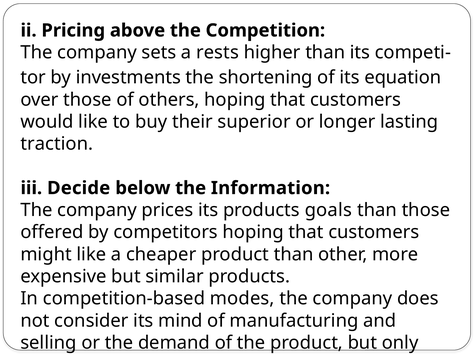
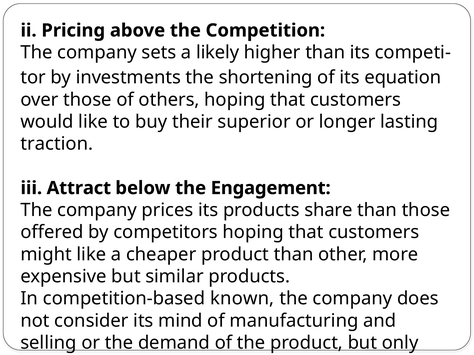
rests: rests -> likely (218, 53)
Decide: Decide -> Attract (79, 188)
Information: Information -> Engagement (271, 188)
goals: goals -> share (329, 210)
modes: modes -> known (242, 299)
